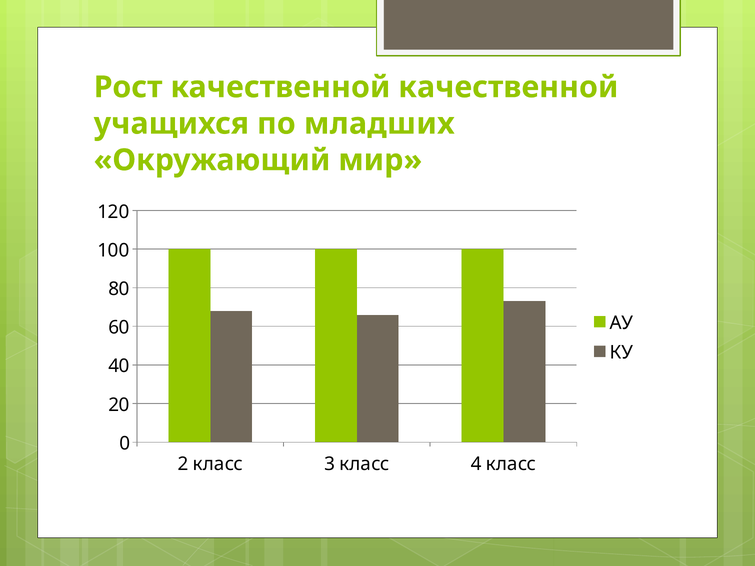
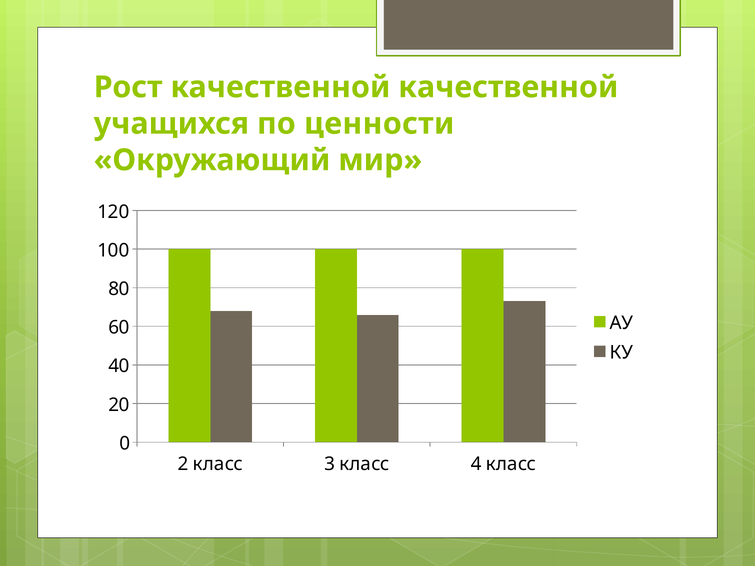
младших: младших -> ценности (379, 124)
